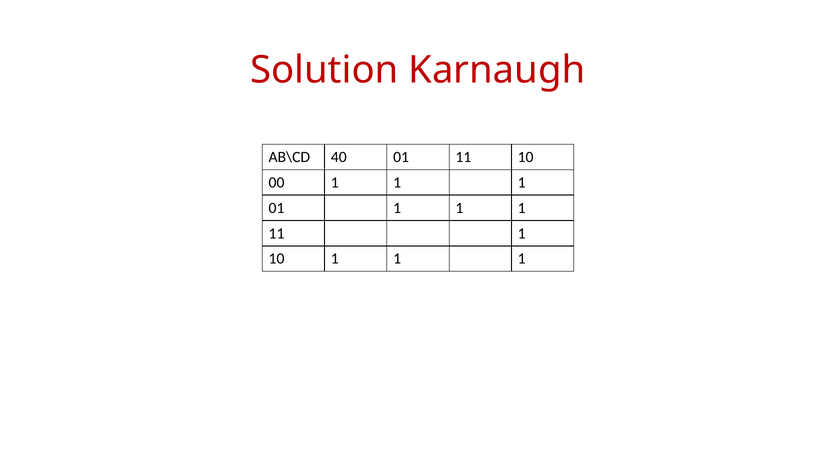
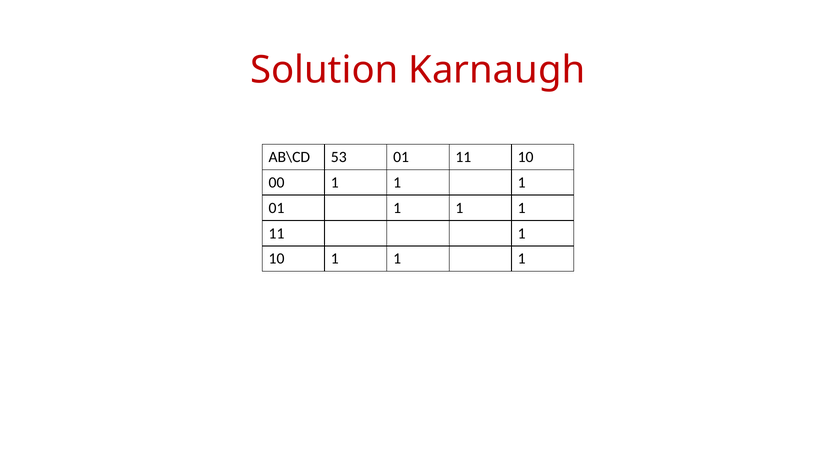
40: 40 -> 53 (339, 157)
